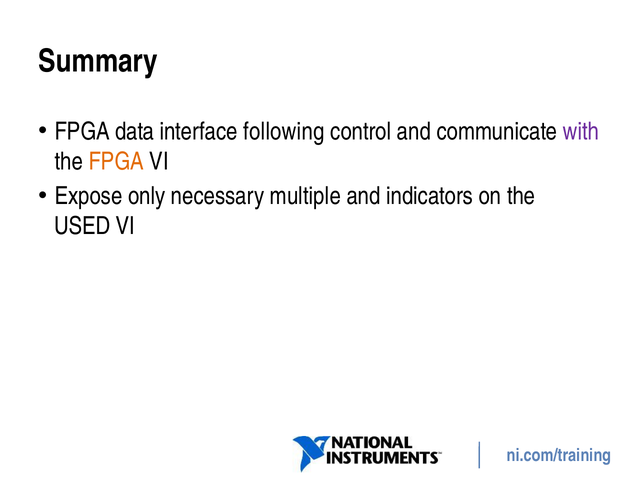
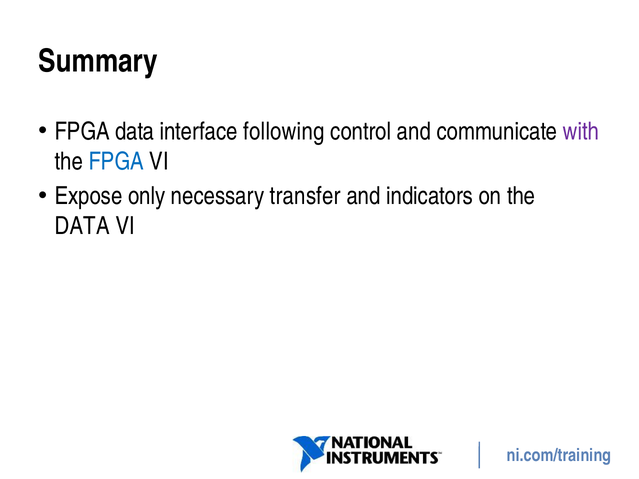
FPGA colour: orange -> blue (116, 162)
multiple: multiple -> transfer (305, 196)
USED: USED -> DATA (82, 226)
